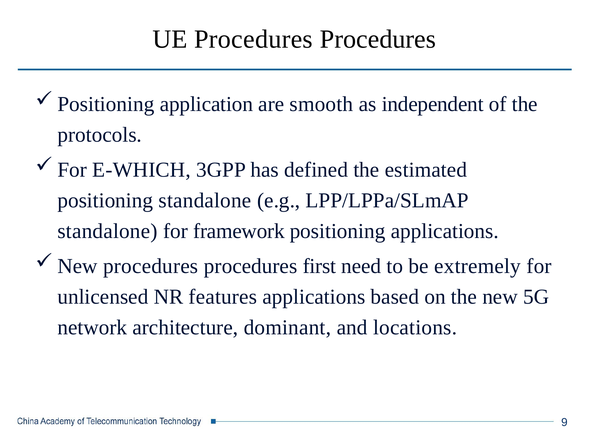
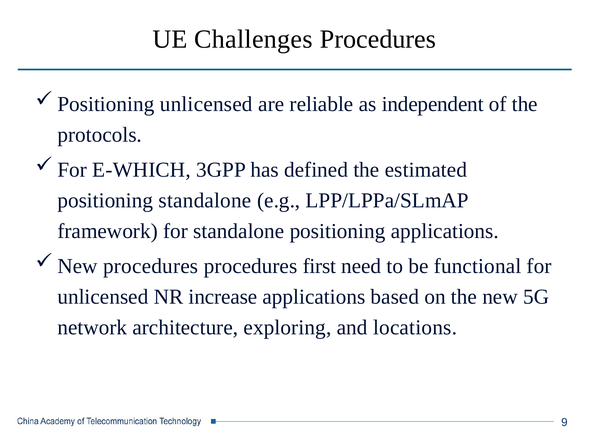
UE Procedures: Procedures -> Challenges (253, 39)
application: application -> unlicensed (206, 104)
smooth: smooth -> reliable (321, 104)
standalone: standalone -> framework (108, 231)
for framework: framework -> standalone (239, 231)
extremely: extremely -> functional (478, 266)
features: features -> increase (223, 297)
dominant: dominant -> exploring (287, 327)
